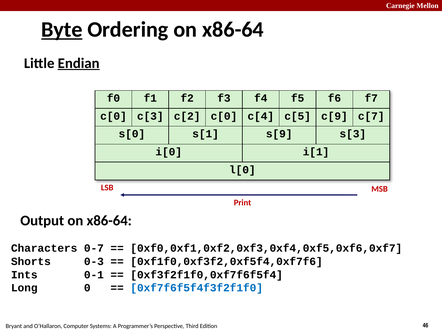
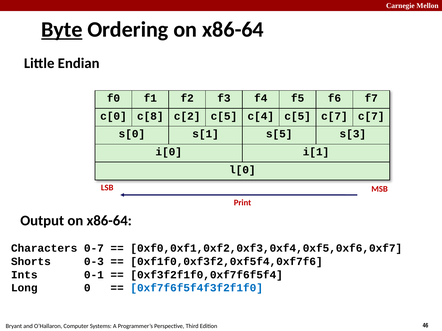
Endian underline: present -> none (79, 63)
c[3: c[3 -> c[8 (150, 116)
c[2 c[0: c[0 -> c[5 (224, 116)
c[5 c[9: c[9 -> c[7 (334, 116)
s[9: s[9 -> s[5 (279, 134)
